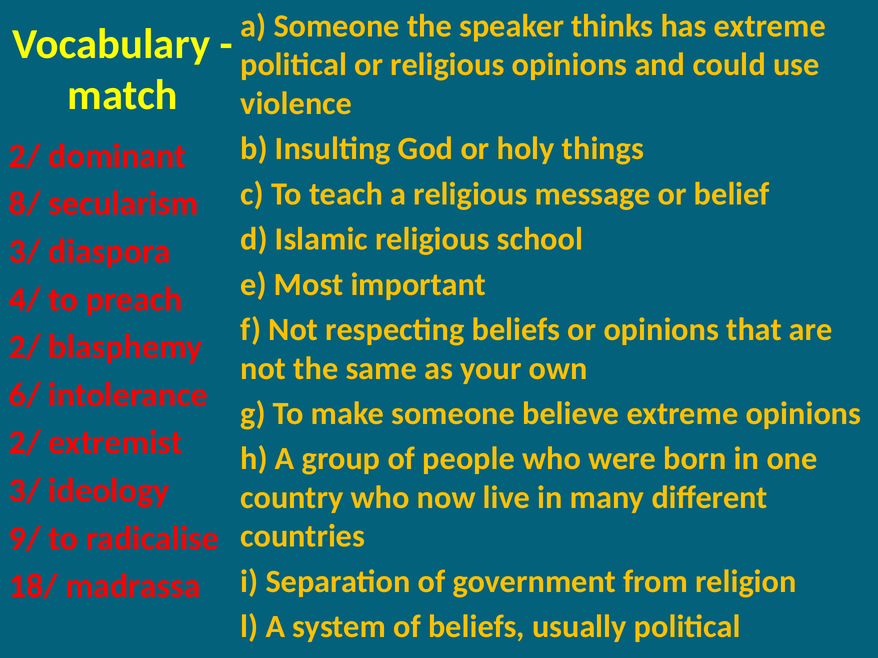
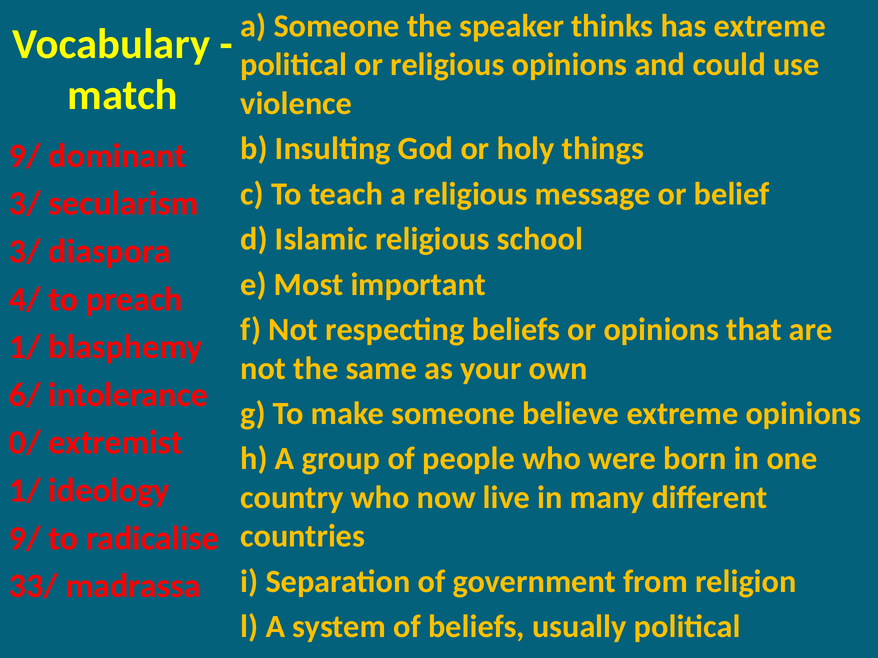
2/: 2/ -> 9/ (25, 156)
8/: 8/ -> 3/ (25, 204)
2/: 2/ -> 1/ (25, 347)
2/: 2/ -> 0/ (25, 443)
3/: 3/ -> 1/ (25, 491)
18/: 18/ -> 33/ (33, 587)
